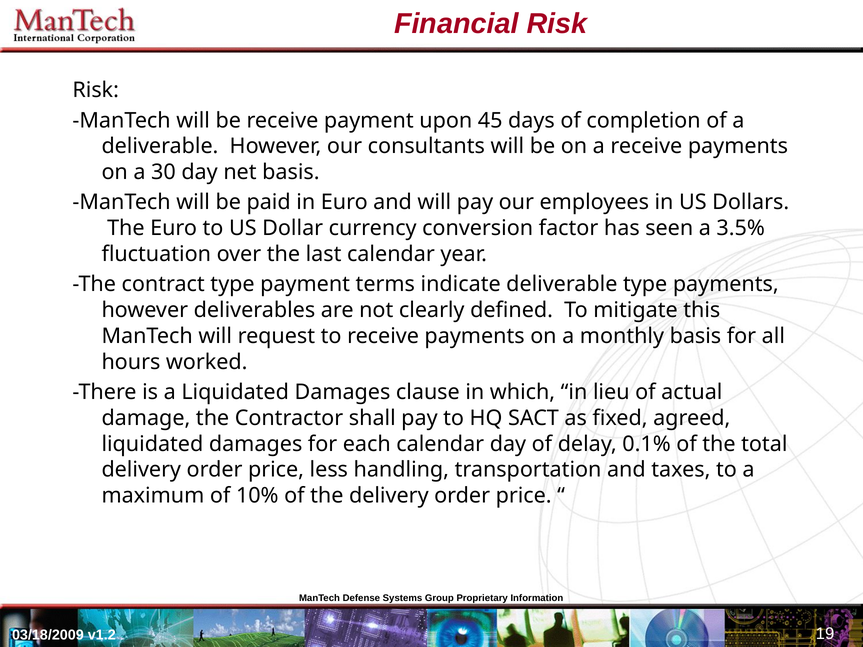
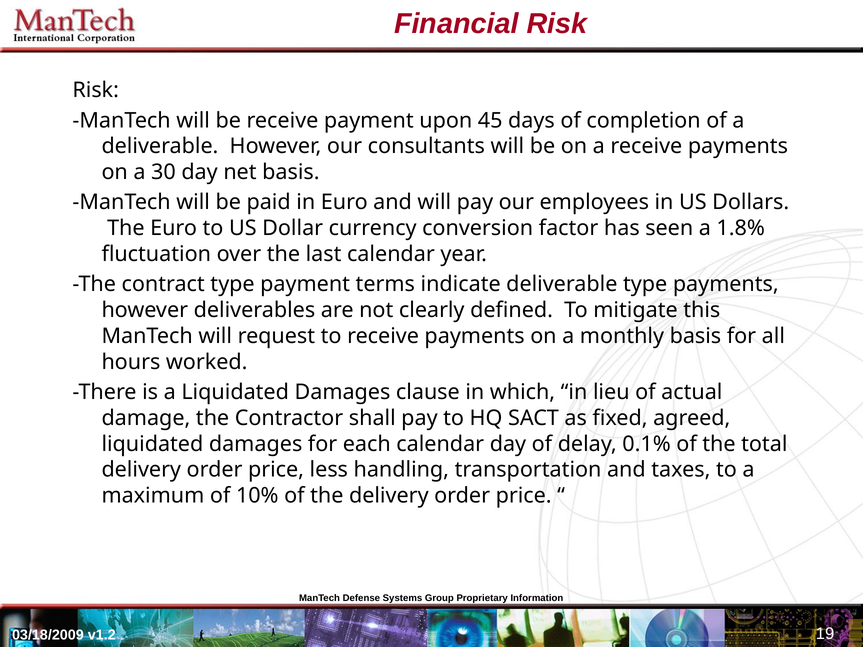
3.5%: 3.5% -> 1.8% (741, 228)
